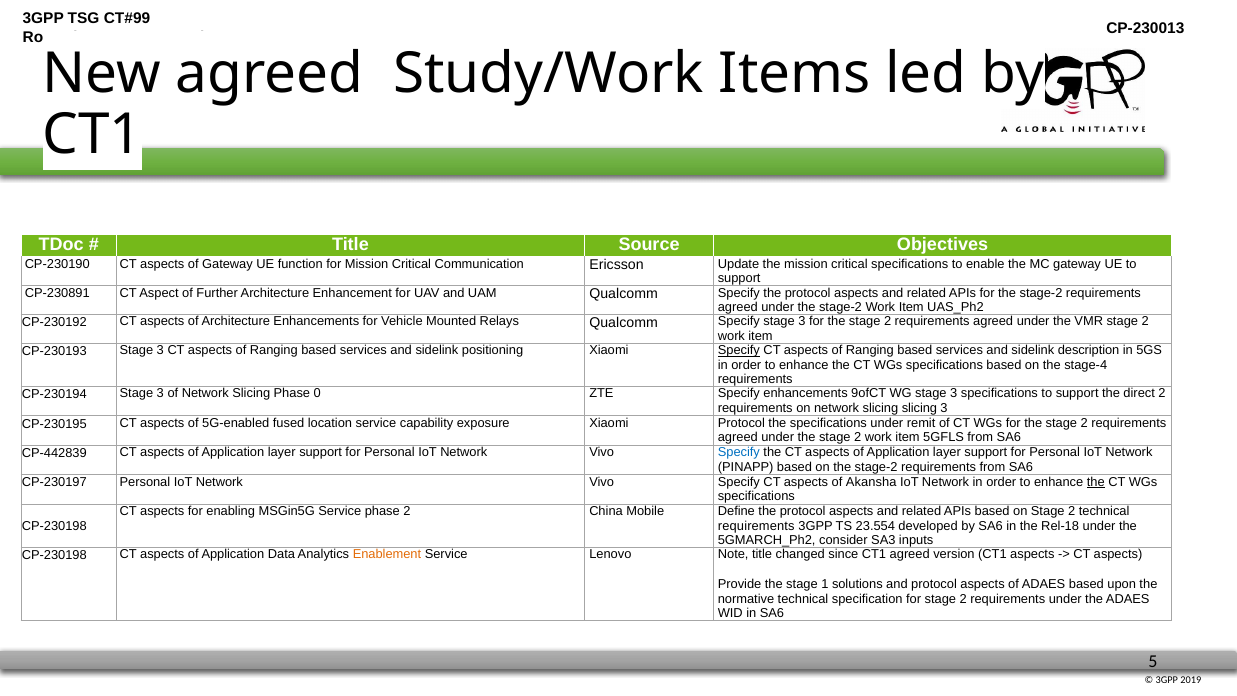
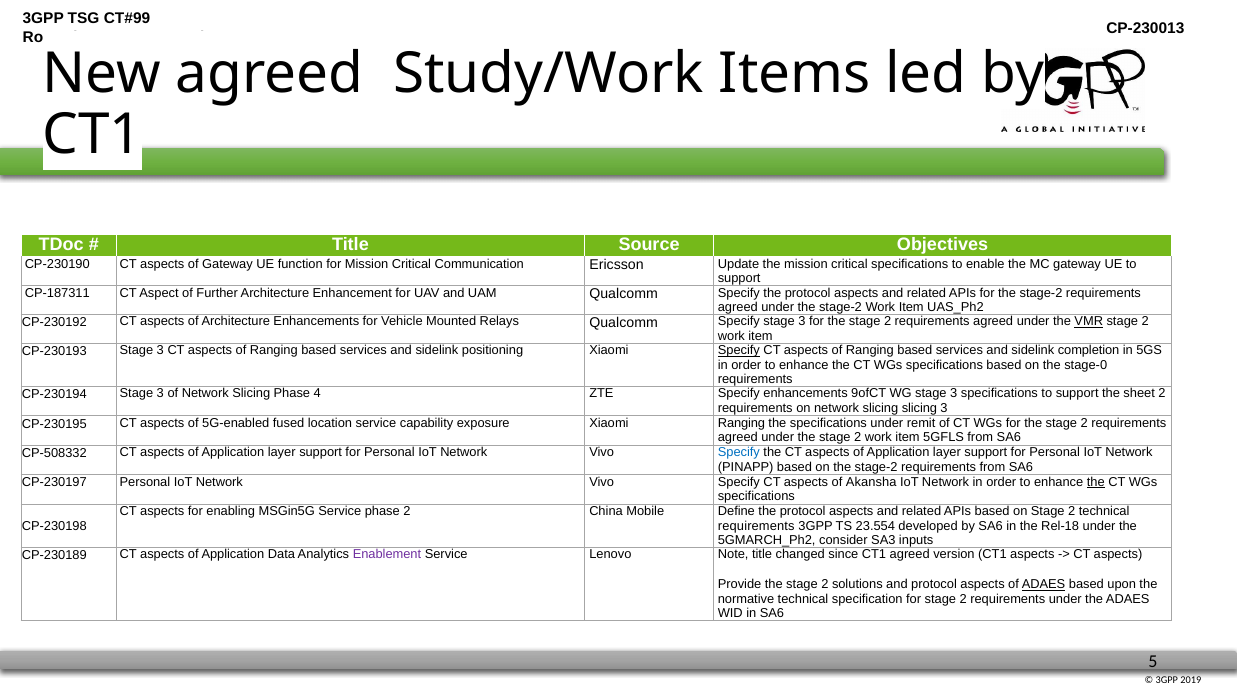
CP-230891: CP-230891 -> CP-187311 (57, 293)
VMR underline: none -> present (1089, 322)
description: description -> completion (1089, 350)
stage-4: stage-4 -> stage-0 (1086, 365)
0: 0 -> 4 (317, 394)
direct: direct -> sheet (1139, 394)
Xiaomi Protocol: Protocol -> Ranging (741, 423)
CP-442839: CP-442839 -> CP-508332 (54, 453)
CP-230198: CP-230198 -> CP-230189 (54, 555)
Enablement colour: orange -> purple (387, 555)
Provide the stage 1: 1 -> 2 (825, 584)
ADAES underline: none -> present (1044, 584)
